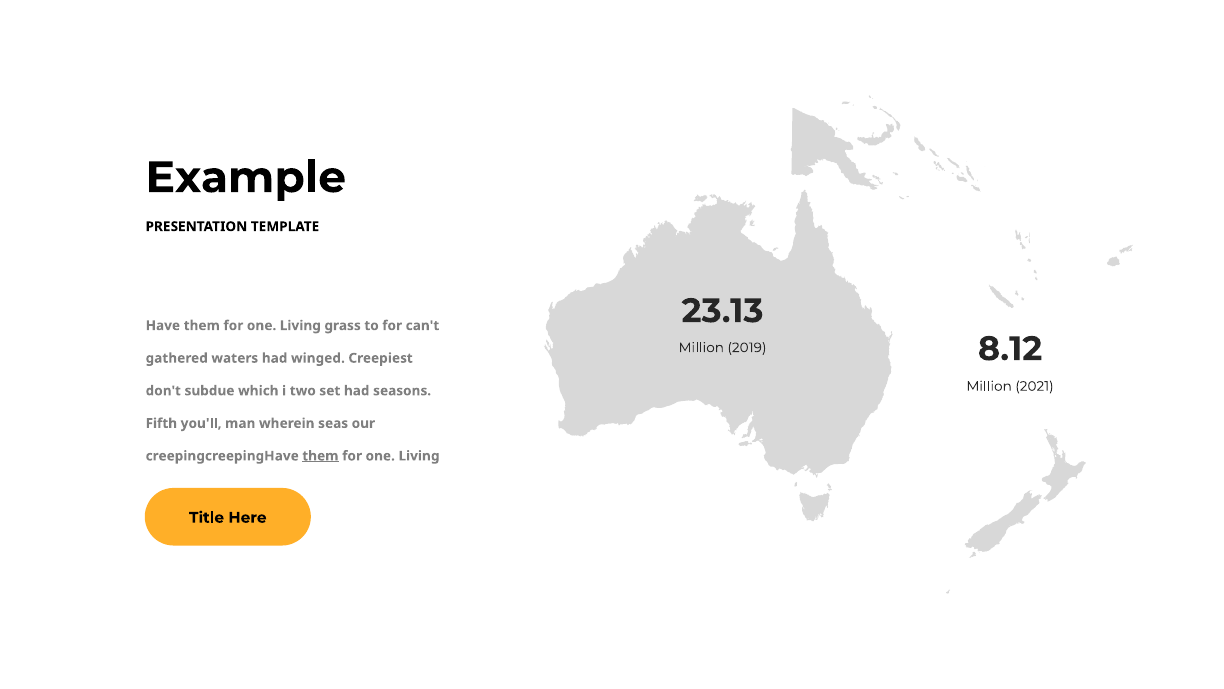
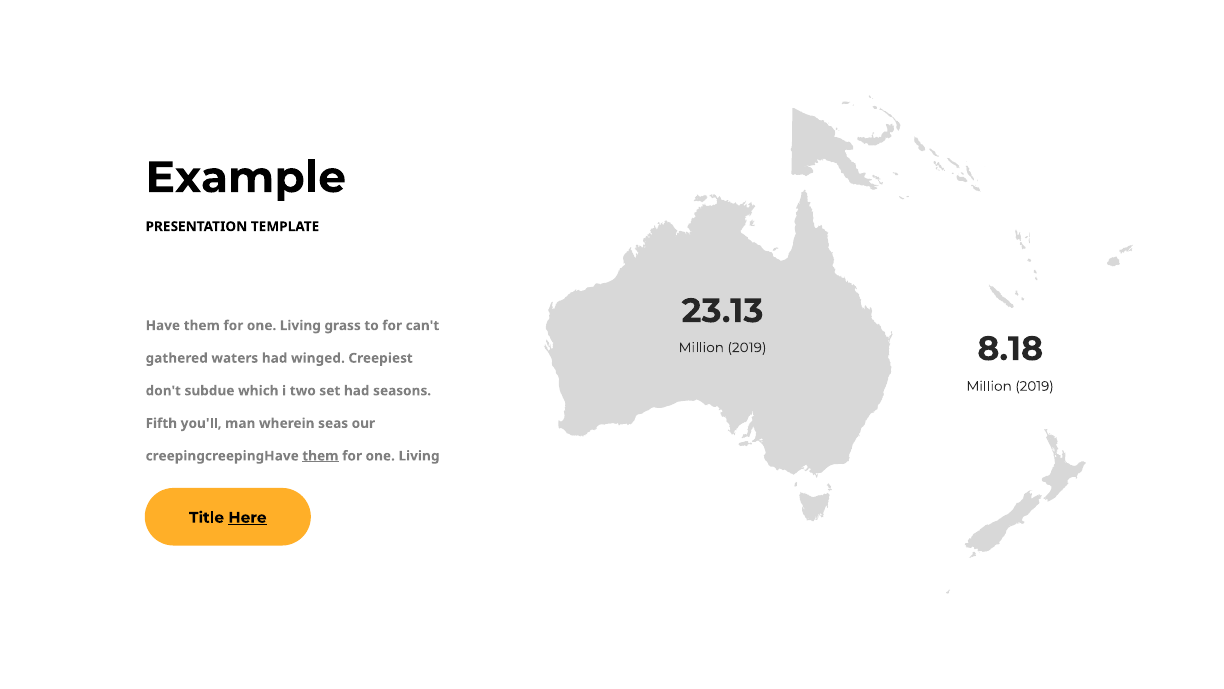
8.12: 8.12 -> 8.18 (1010, 349)
2021: 2021 -> 2019 (1035, 386)
Here underline: none -> present (247, 517)
